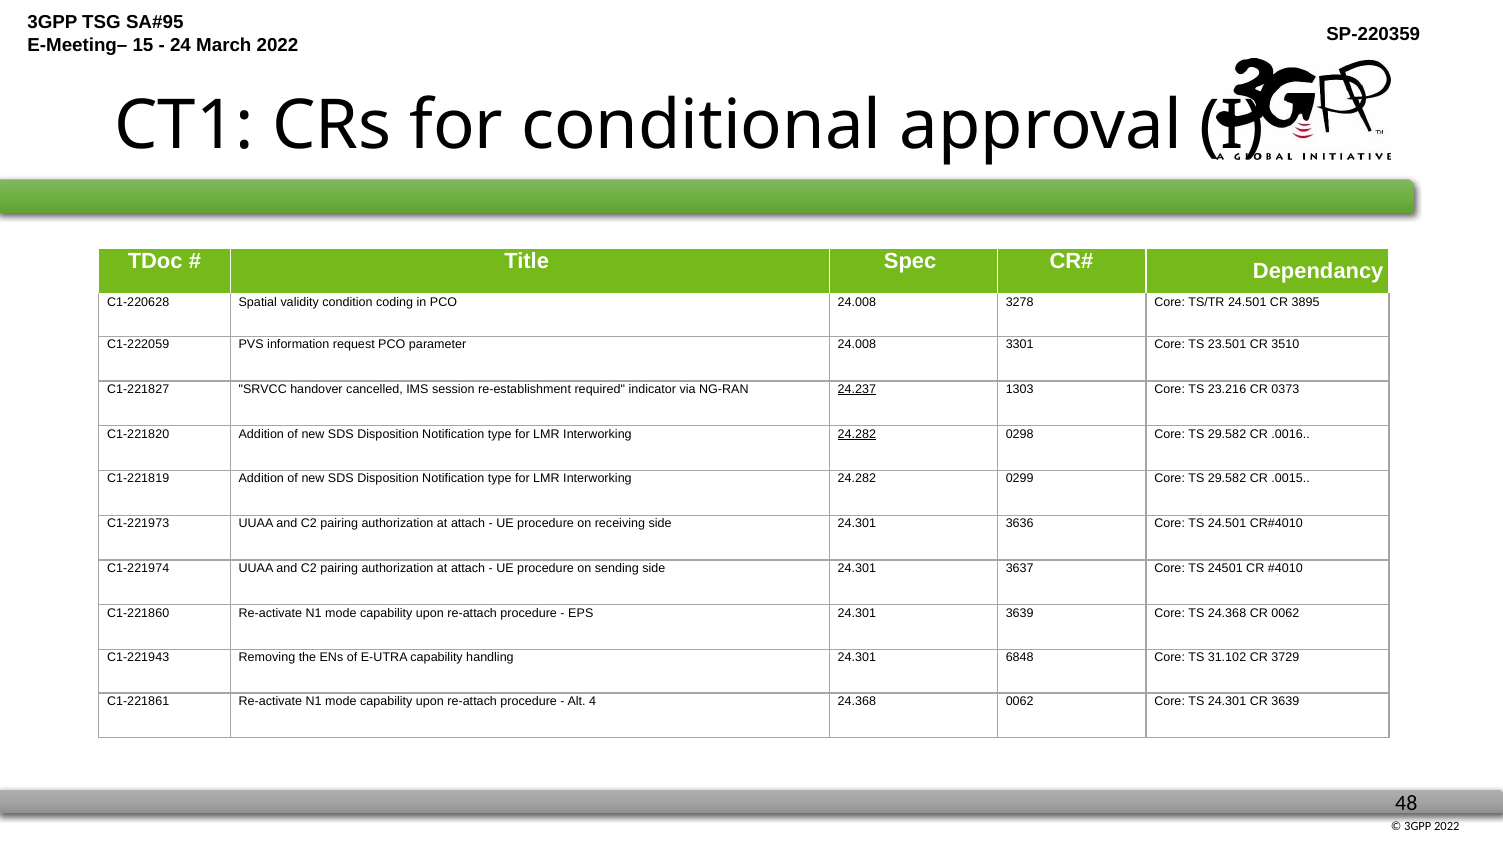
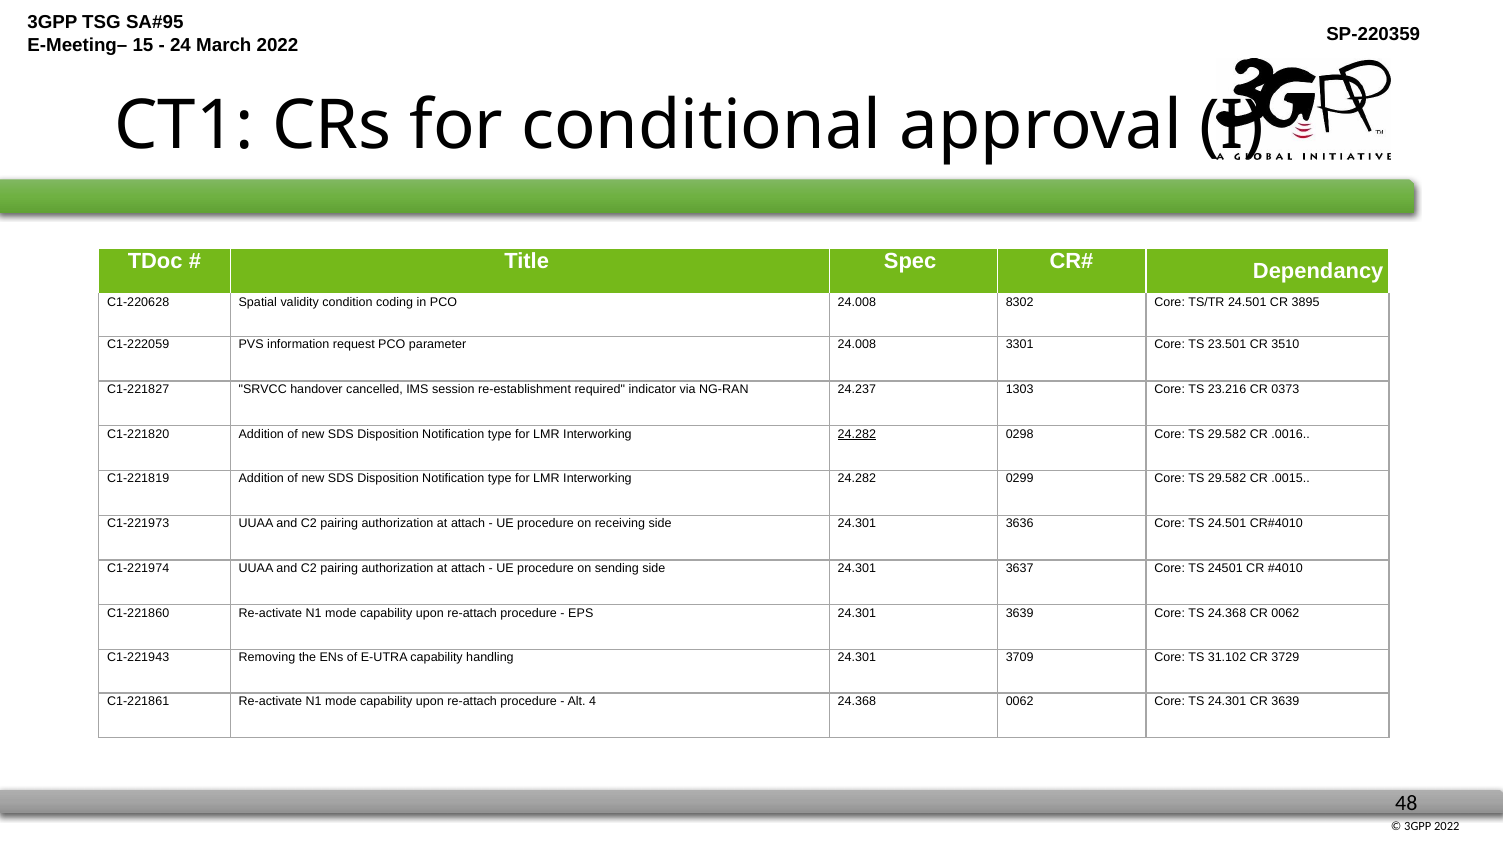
3278: 3278 -> 8302 (1020, 302)
24.237 underline: present -> none (857, 390)
6848: 6848 -> 3709 (1020, 658)
